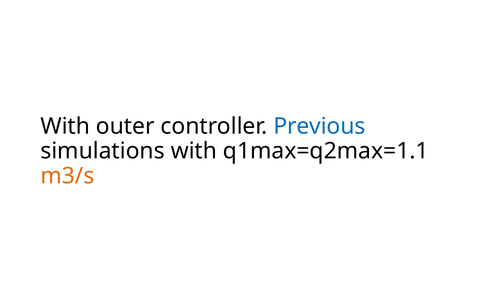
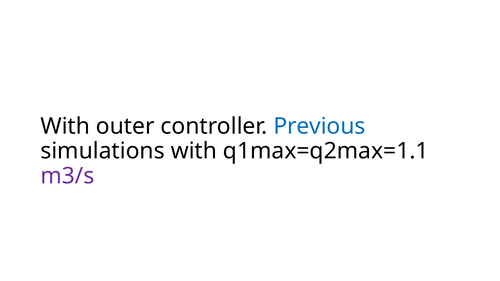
m3/s colour: orange -> purple (67, 176)
